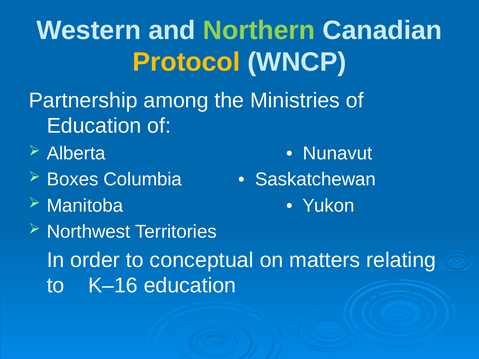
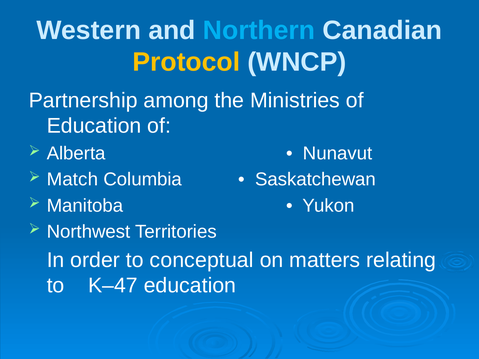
Northern colour: light green -> light blue (259, 30)
Boxes: Boxes -> Match (72, 180)
K–16: K–16 -> K–47 (113, 286)
